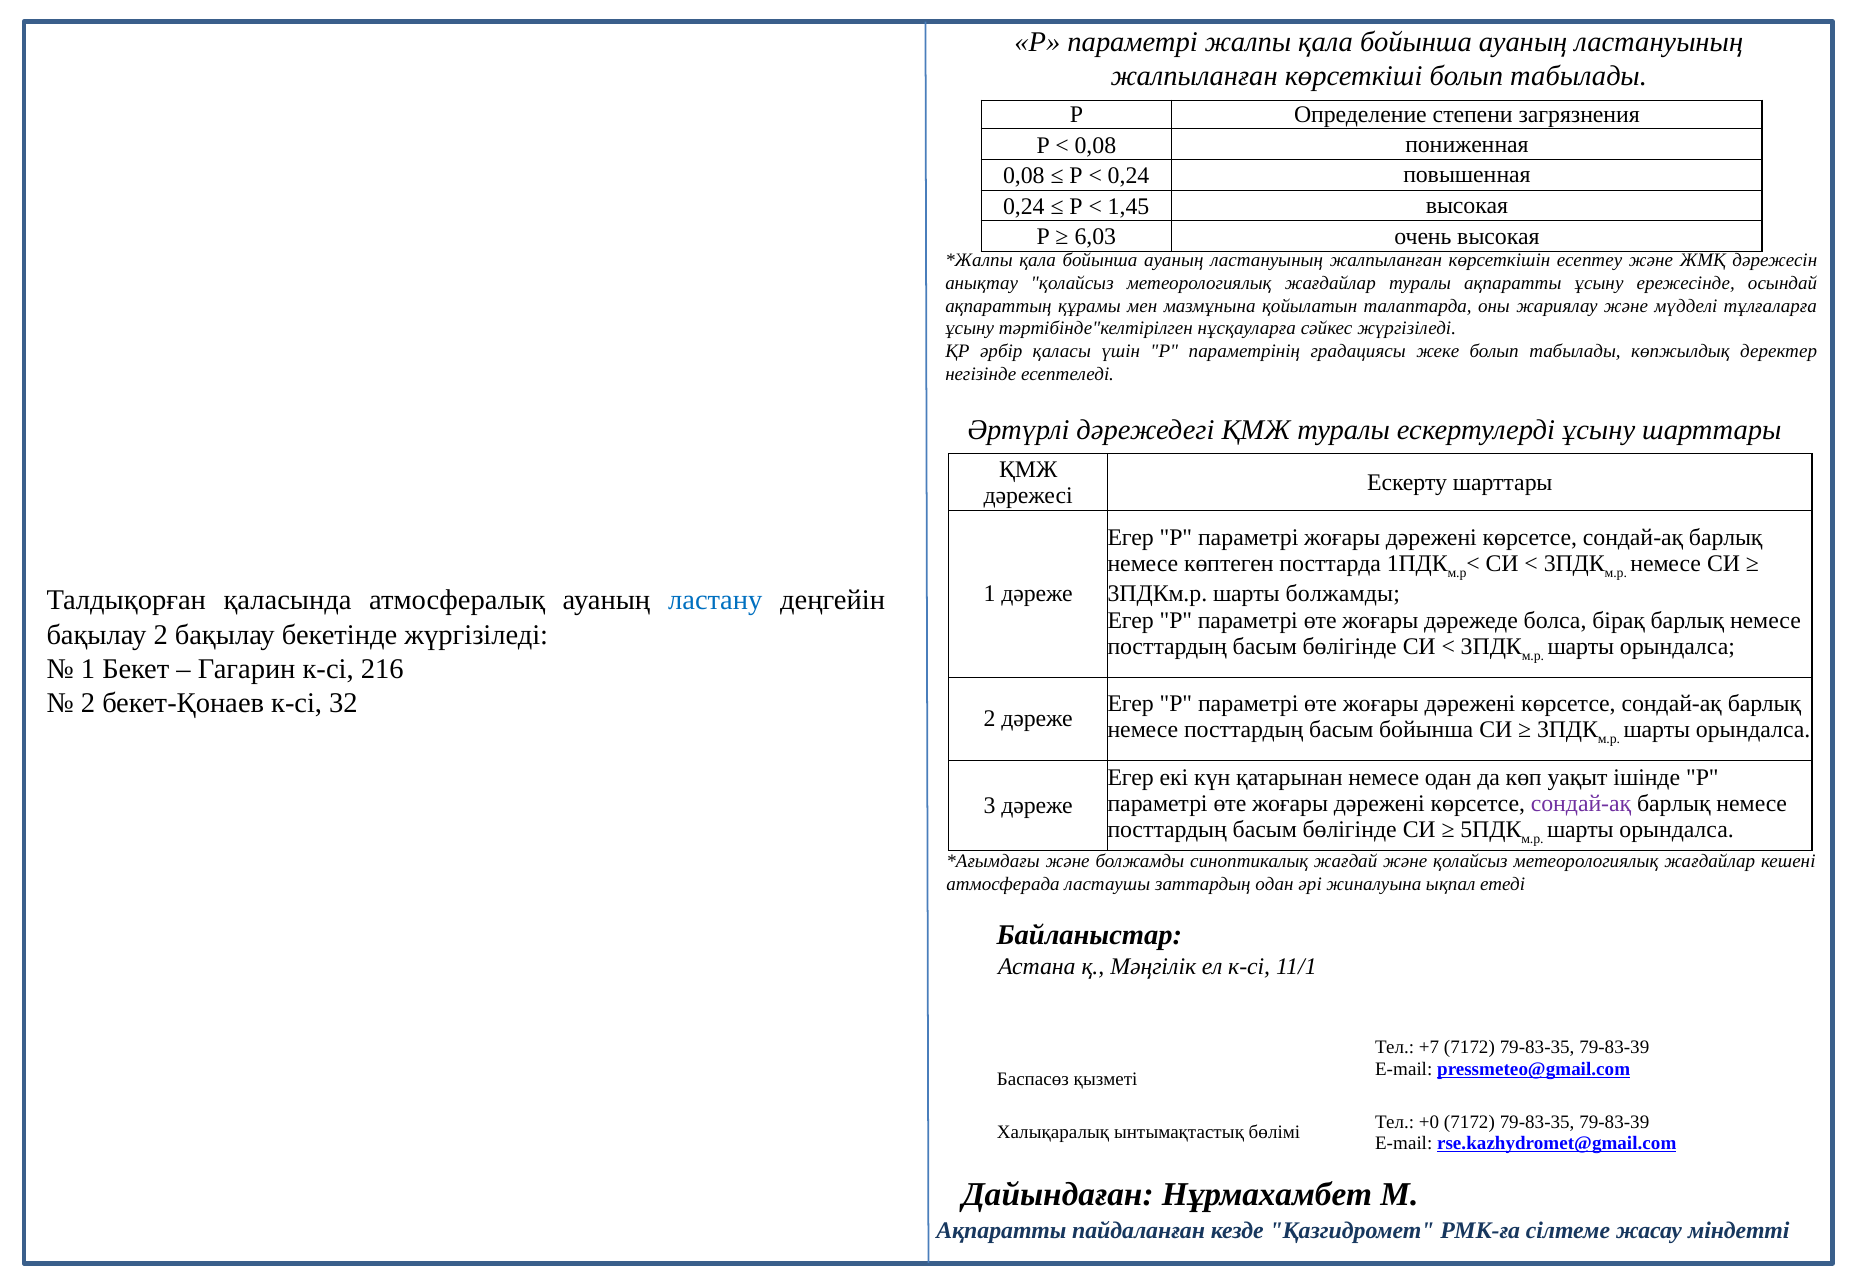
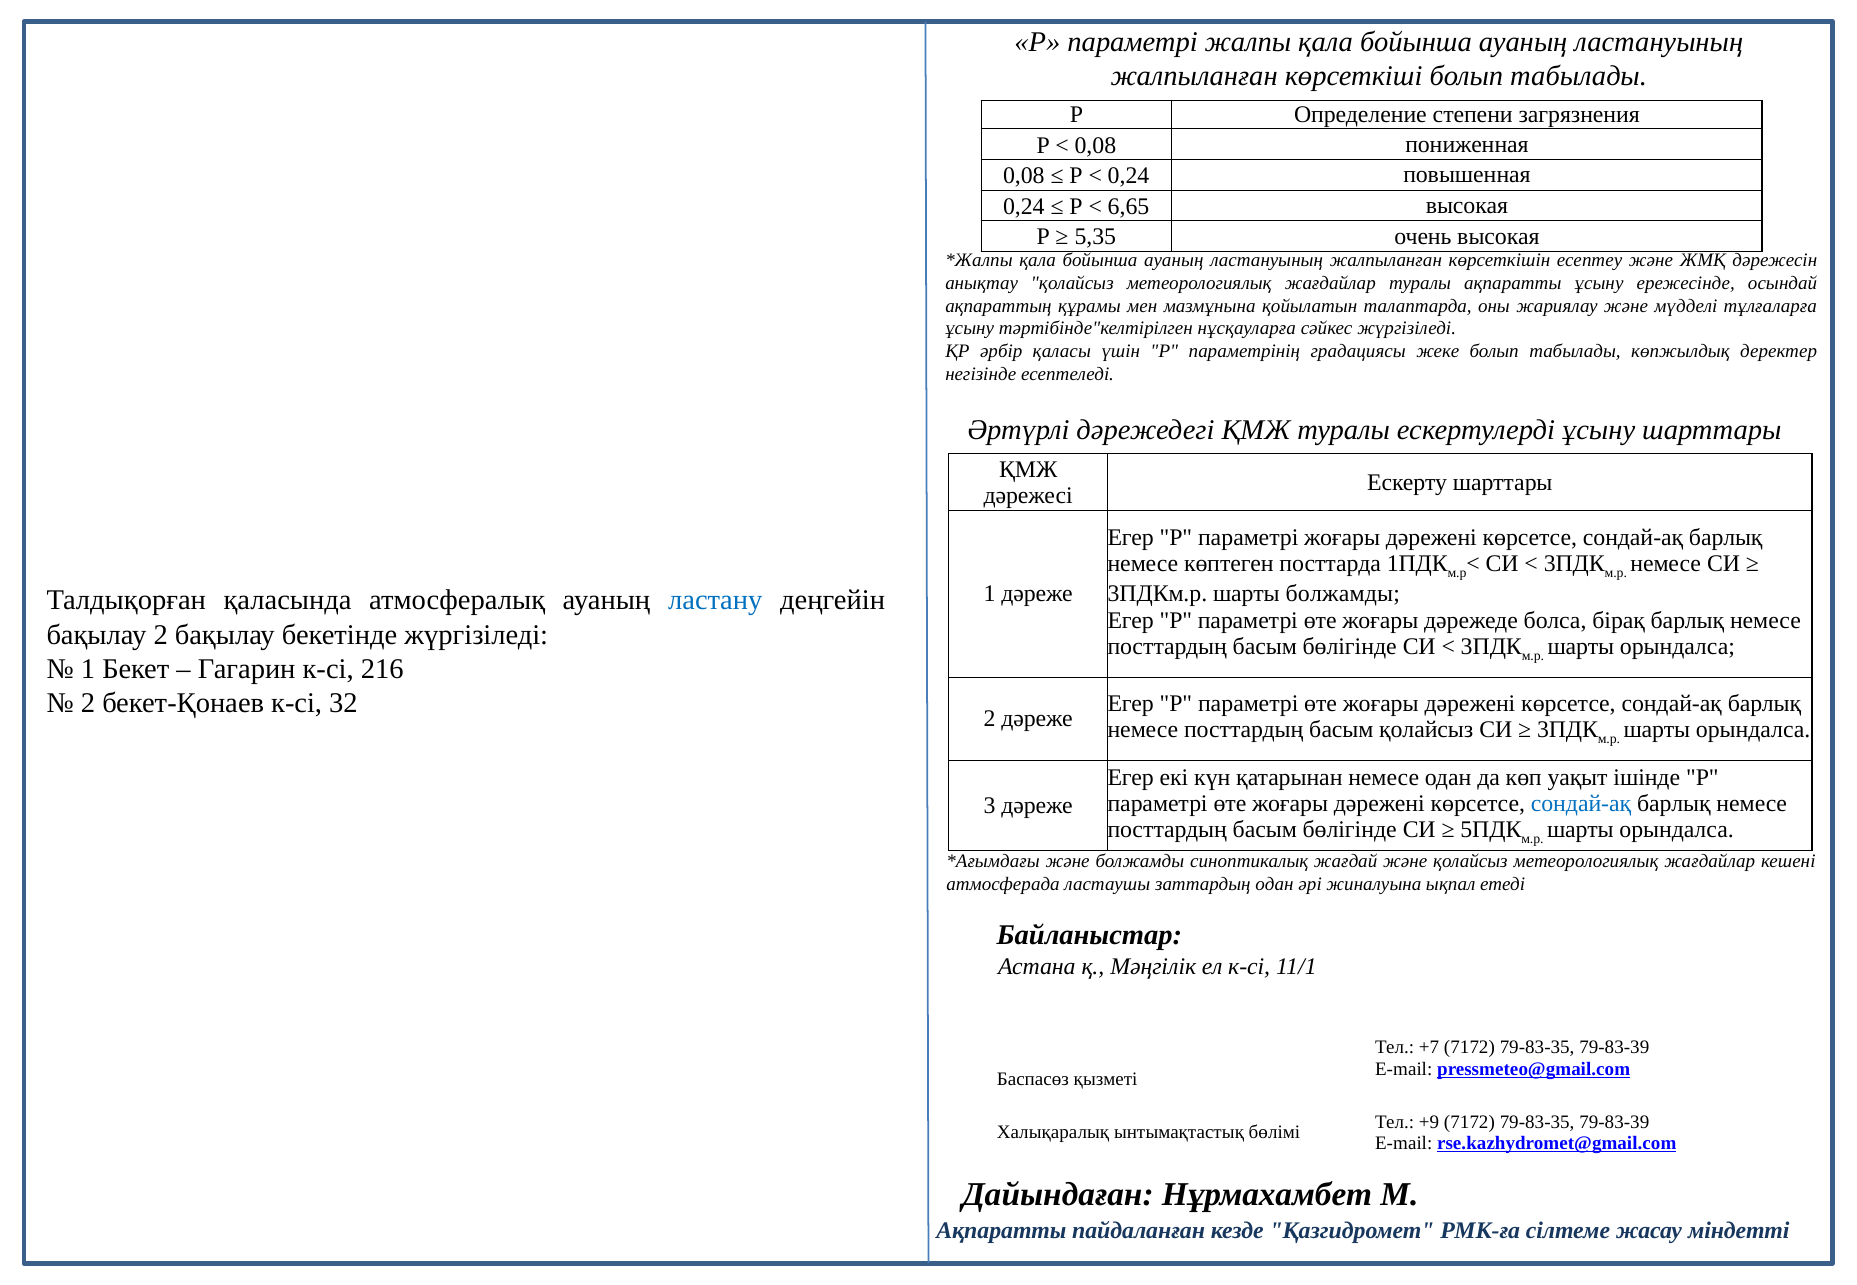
1,45: 1,45 -> 6,65 (1129, 207)
6,03: 6,03 -> 5,35 (1095, 237)
басым бойынша: бойынша -> қолайсыз (1426, 730)
сондай-ақ colour: purple -> blue (1581, 804)
+0: +0 -> +9 (1429, 1122)
